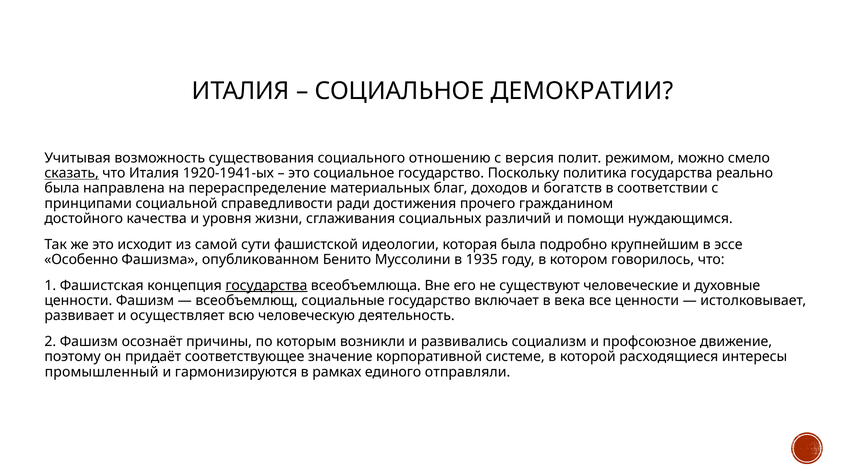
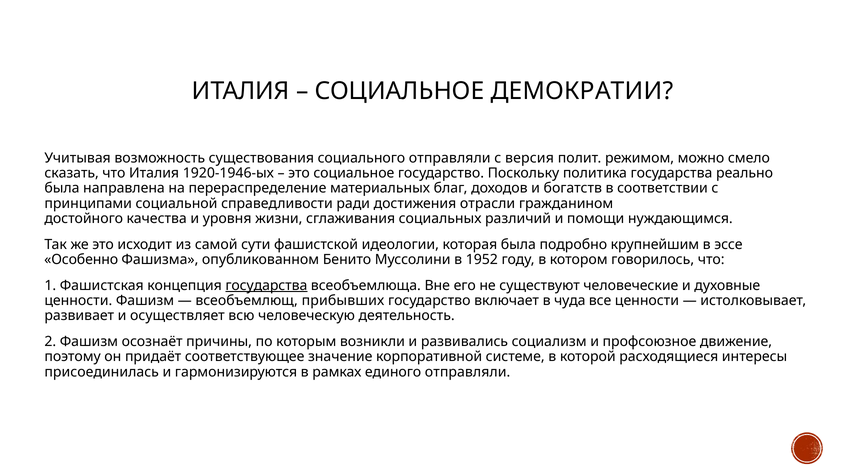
социального отношению: отношению -> отправляли (450, 158)
сказать underline: present -> none (72, 173)
1920-1941-ых: 1920-1941-ых -> 1920-1946-ых (228, 173)
прочего: прочего -> отрасли (488, 203)
1935: 1935 -> 1952 (482, 260)
социальные: социальные -> прибывших (343, 301)
века: века -> чуда (570, 301)
промышленный: промышленный -> присоединилась (102, 372)
